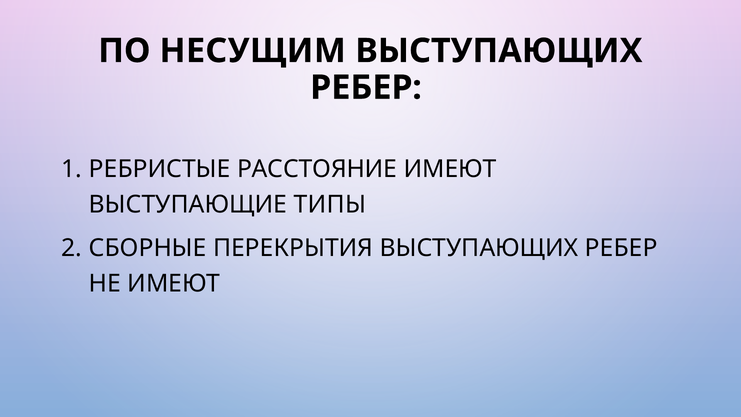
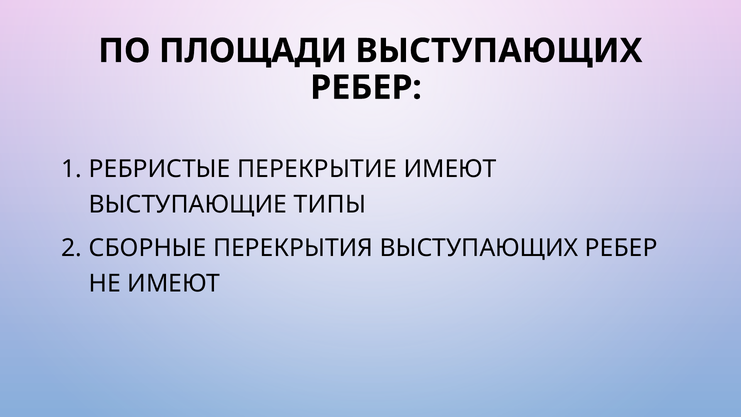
НЕСУЩИМ: НЕСУЩИМ -> ПЛОЩАДИ (253, 51)
РАССТОЯНИЕ: РАССТОЯНИЕ -> ПЕРЕКРЫТИЕ (317, 169)
